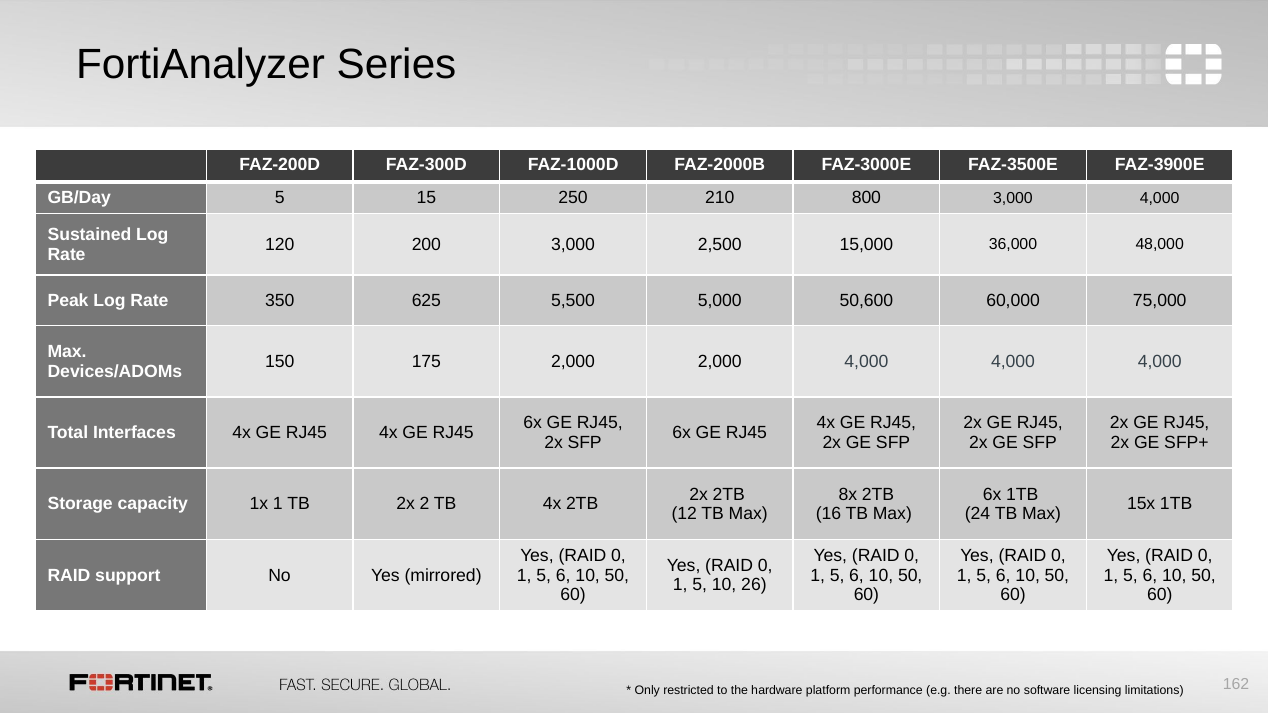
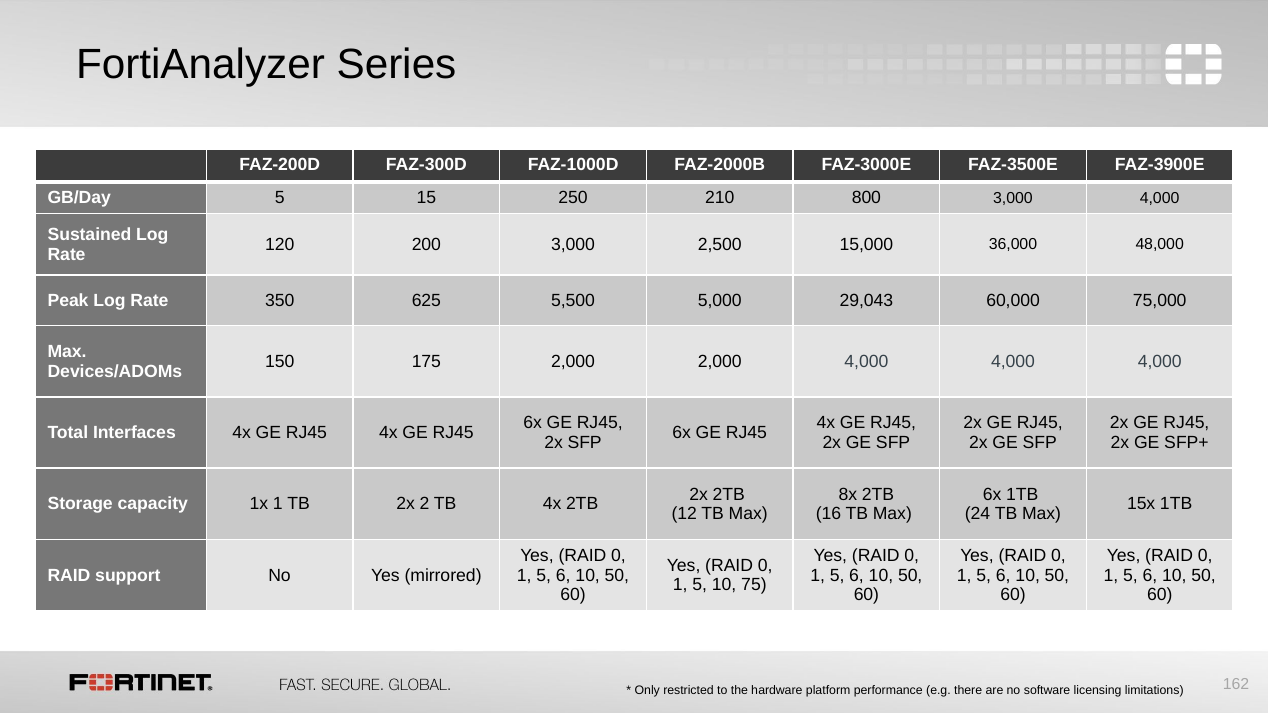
50,600: 50,600 -> 29,043 (866, 301)
26: 26 -> 75 (754, 585)
